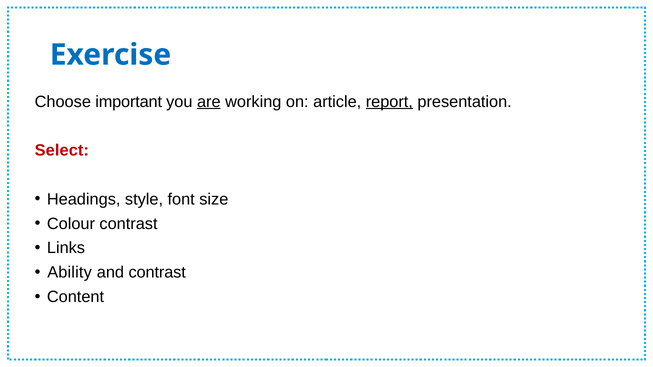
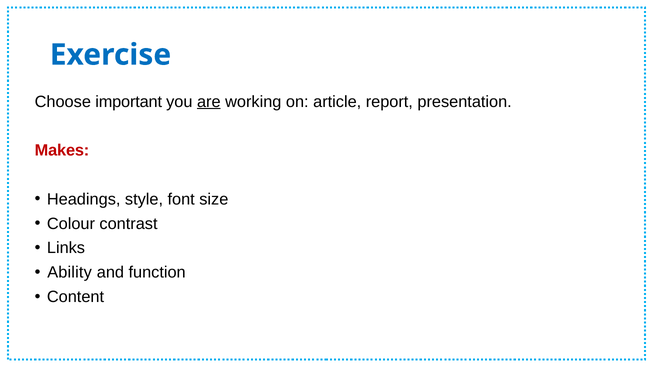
report underline: present -> none (389, 102)
Select: Select -> Makes (62, 151)
and contrast: contrast -> function (157, 273)
